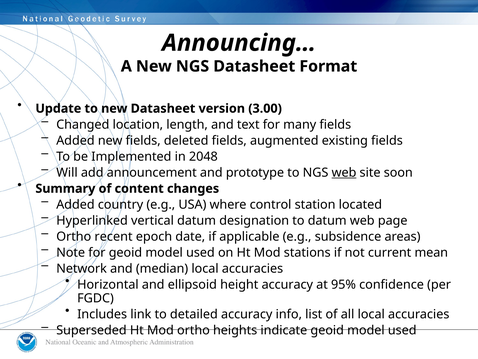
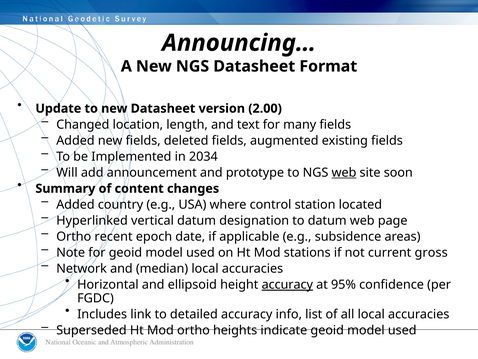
3.00: 3.00 -> 2.00 (265, 108)
2048: 2048 -> 2034 (203, 156)
mean: mean -> gross (431, 252)
accuracy underline: none -> present (287, 284)
